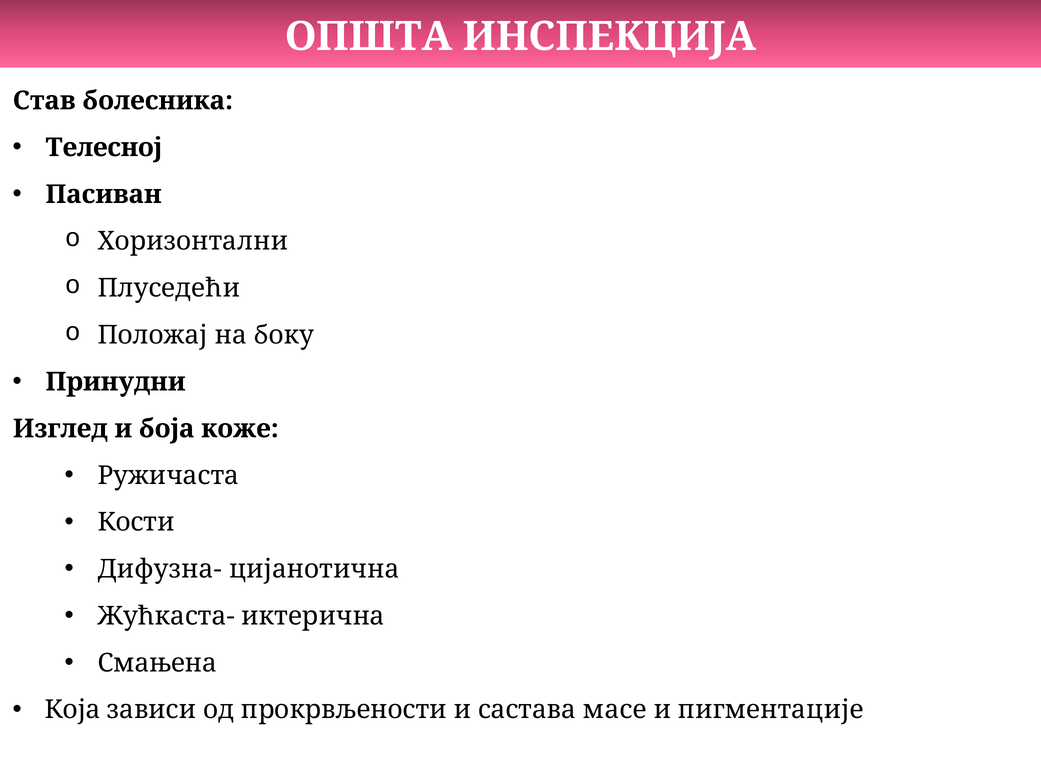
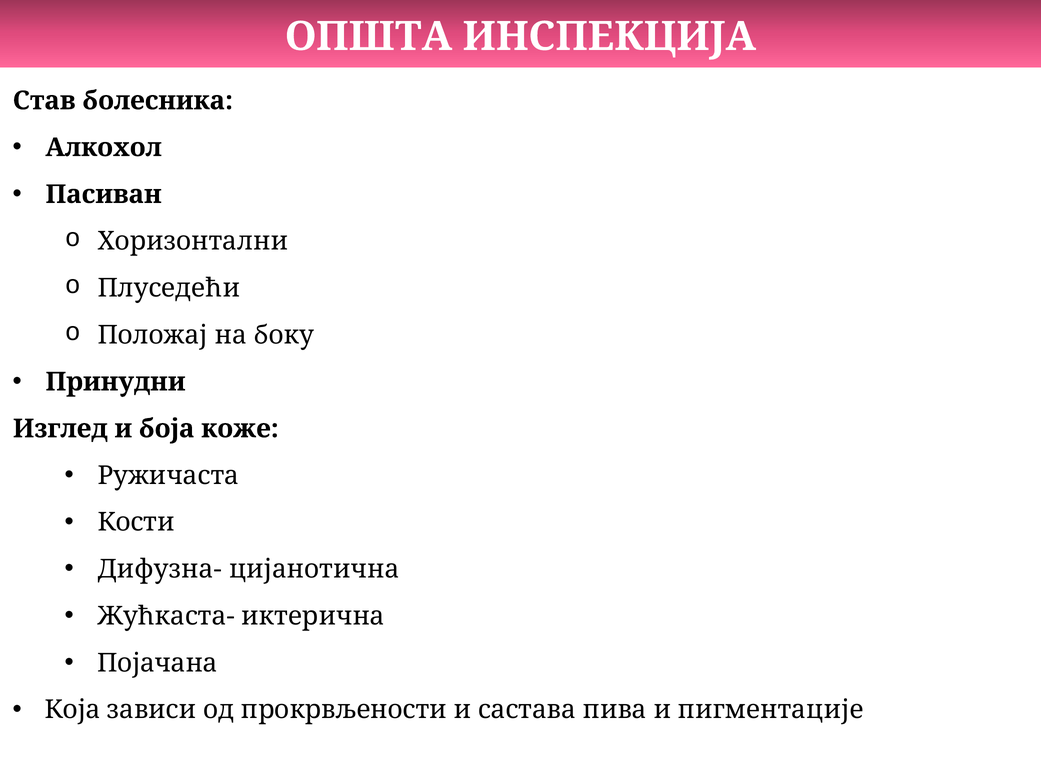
Телесној: Телесној -> Алкохол (104, 147)
Смањена: Смањена -> Појачана (157, 663)
масе: масе -> пива (615, 710)
